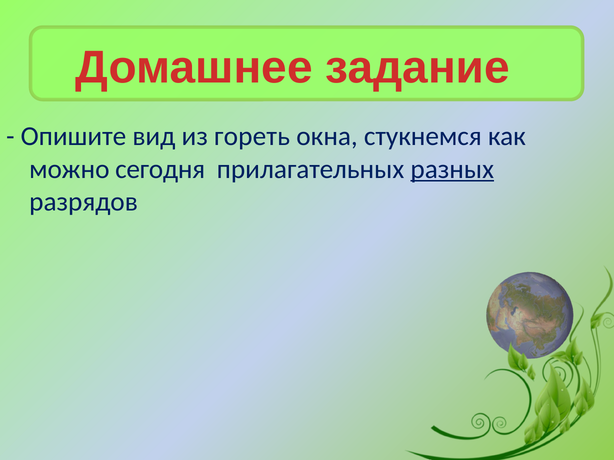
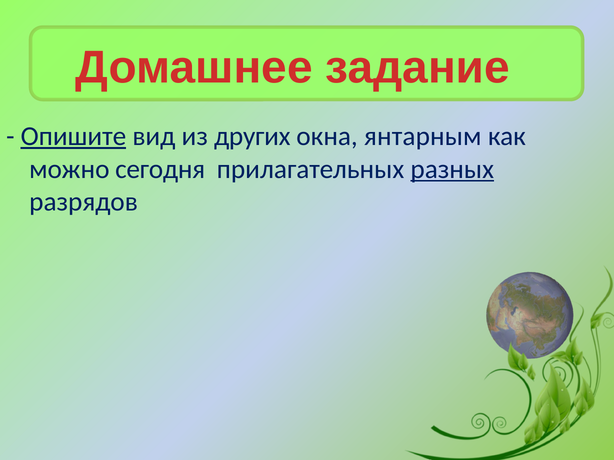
Опишите underline: none -> present (73, 136)
гореть: гореть -> других (252, 136)
стукнемся: стукнемся -> янтарным (423, 136)
